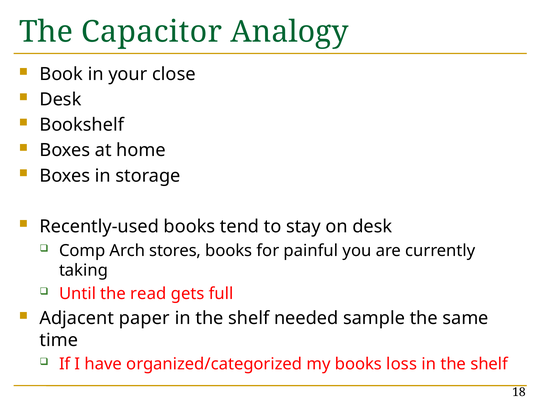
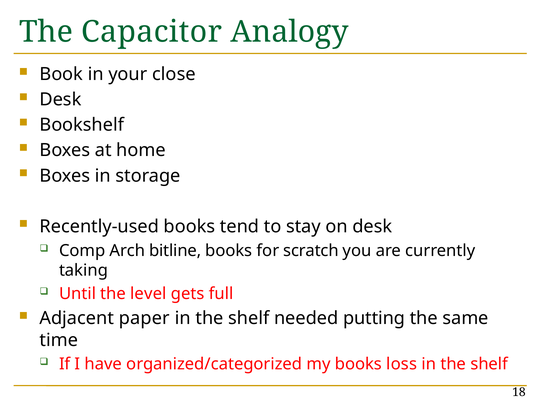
stores: stores -> bitline (175, 251)
painful: painful -> scratch (311, 251)
read: read -> level (148, 294)
sample: sample -> putting (374, 319)
